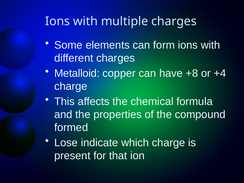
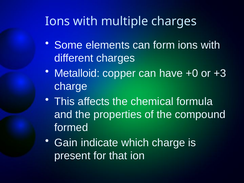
+8: +8 -> +0 (192, 73)
+4: +4 -> +3 (220, 73)
Lose: Lose -> Gain (66, 143)
